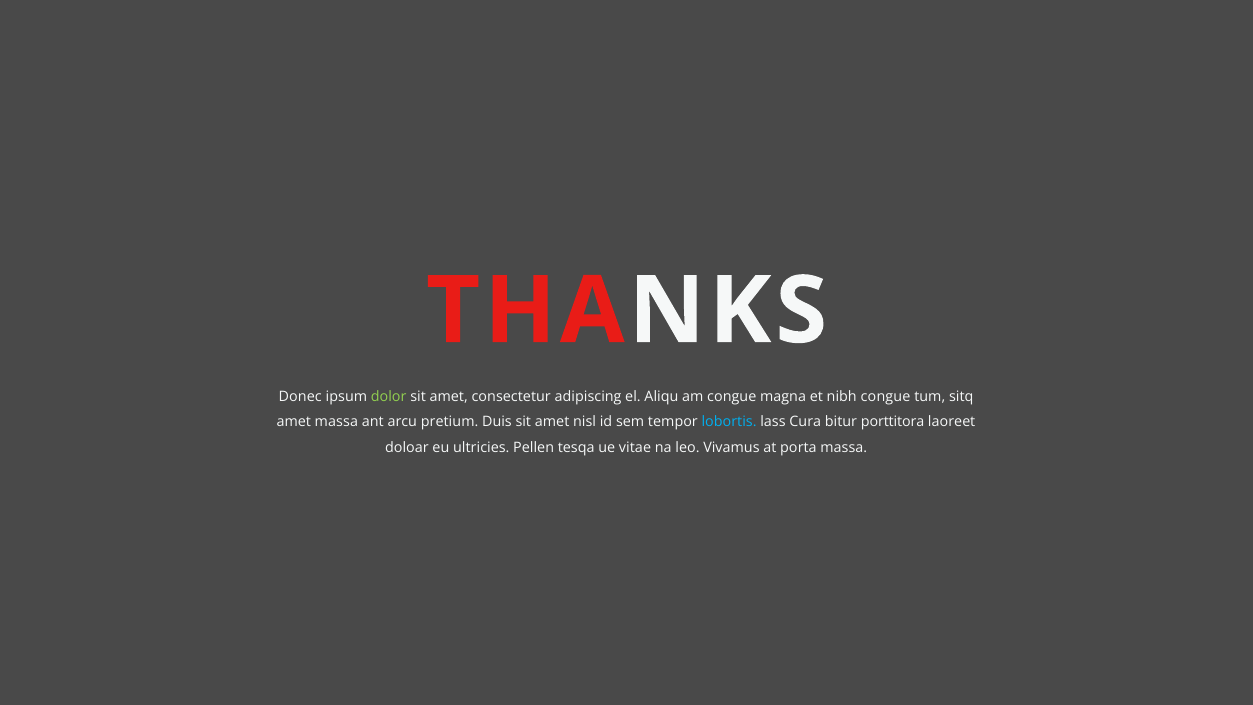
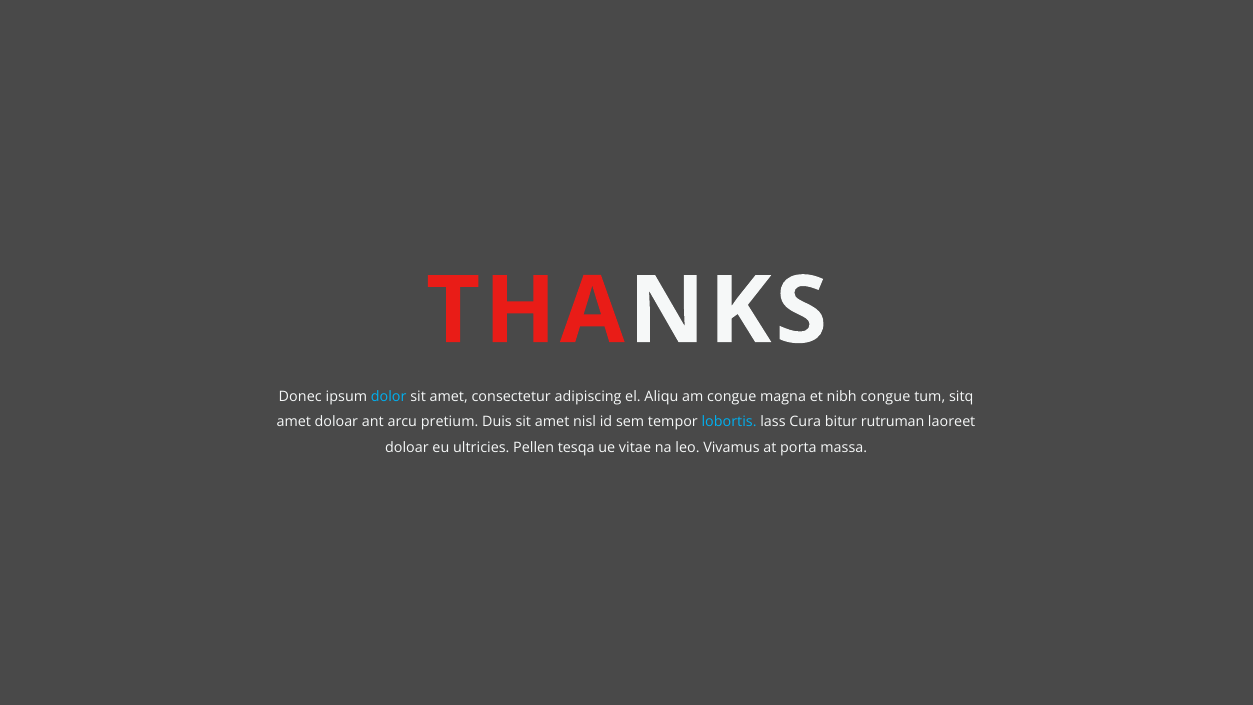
dolor colour: light green -> light blue (389, 396)
amet massa: massa -> doloar (336, 422)
porttitora: porttitora -> rutruman (893, 422)
